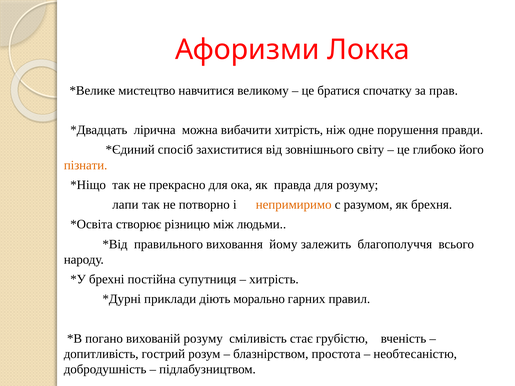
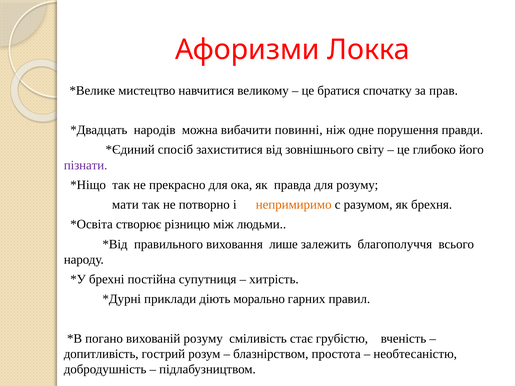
лірична: лірична -> народів (155, 130)
вибачити хитрість: хитрість -> повинні (299, 130)
пізнати colour: orange -> purple (86, 165)
лапи: лапи -> мати (125, 205)
йому: йому -> лише (284, 244)
